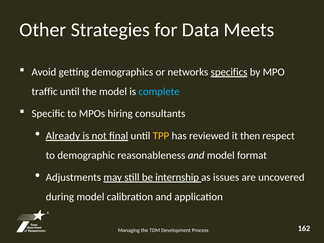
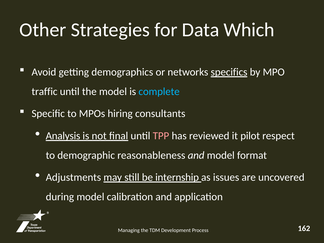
Meets: Meets -> Which (249, 30)
Already: Already -> Analysis (63, 136)
TPP colour: yellow -> pink (161, 136)
then: then -> pilot (250, 136)
